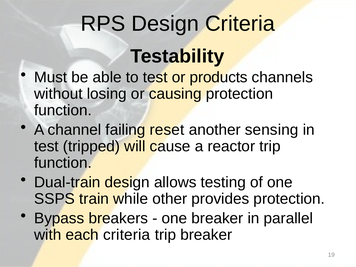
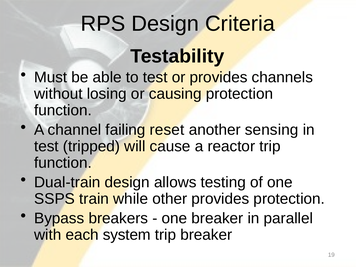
or products: products -> provides (219, 77)
each criteria: criteria -> system (127, 235)
